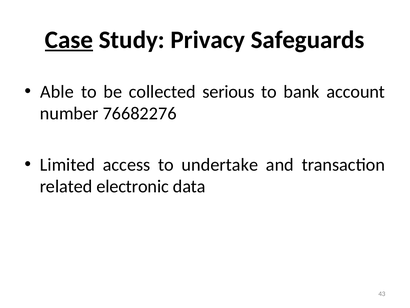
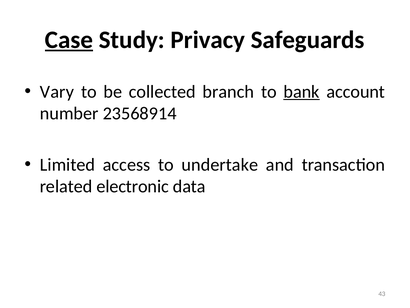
Able: Able -> Vary (57, 92)
serious: serious -> branch (228, 92)
bank underline: none -> present (302, 92)
76682276: 76682276 -> 23568914 (140, 113)
